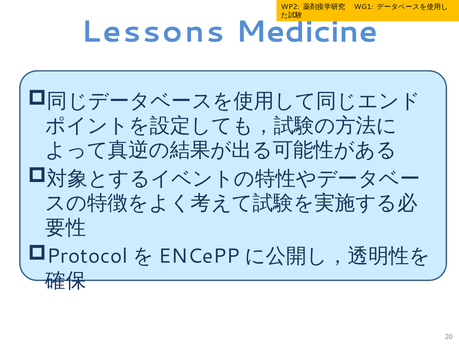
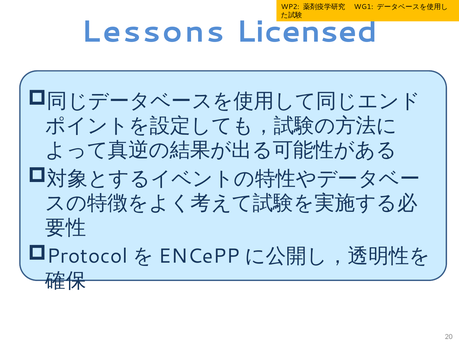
Medicine: Medicine -> Licensed (307, 32)
